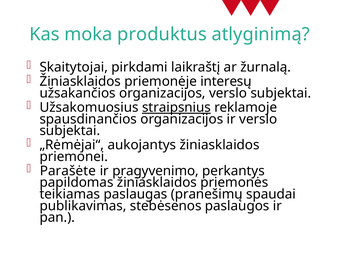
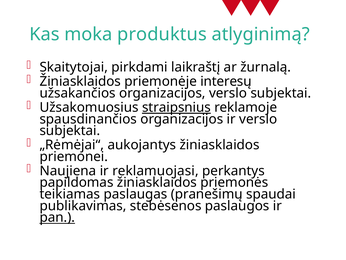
Parašėte: Parašėte -> Naujiena (68, 171)
pragyvenimo: pragyvenimo -> reklamuojasi (155, 171)
pan underline: none -> present (57, 217)
